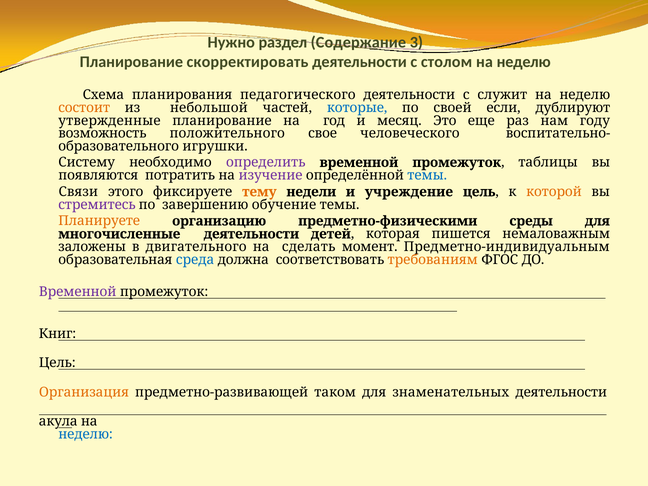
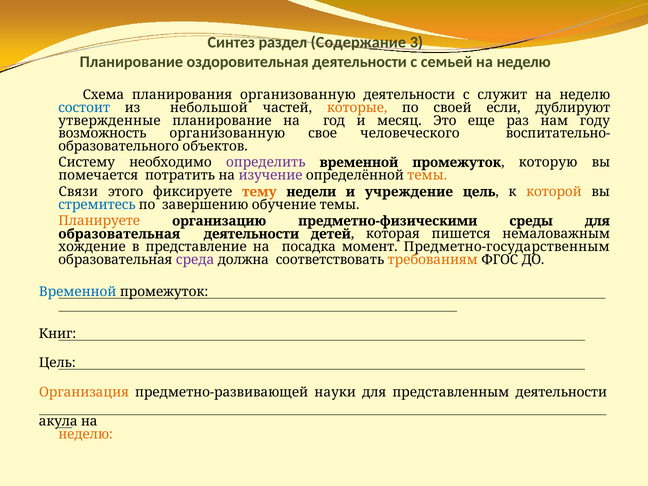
Нужно: Нужно -> Синтез (231, 42)
скорректировать: скорректировать -> оздоровительная (248, 62)
столом: столом -> семьей (447, 62)
планирования педагогического: педагогического -> организованную (298, 95)
состоит colour: orange -> blue (84, 108)
которые colour: blue -> orange (357, 108)
возможность положительного: положительного -> организованную (227, 134)
игрушки: игрушки -> объектов (215, 146)
таблицы: таблицы -> которую (548, 162)
появляются: появляются -> помечается (98, 175)
темы colour: blue -> orange (427, 175)
стремитесь colour: purple -> blue (97, 205)
многочисленные: многочисленные -> образовательная (119, 234)
заложены: заложены -> хождение (92, 247)
двигательного: двигательного -> представление (196, 247)
сделать: сделать -> посадка (309, 247)
Предметно-индивидуальным: Предметно-индивидуальным -> Предметно-государственным (507, 247)
среда colour: blue -> purple (195, 260)
Временной colour: purple -> blue (78, 292)
таком: таком -> науки (335, 392)
знаменательных: знаменательных -> представленным (451, 392)
неделю colour: blue -> orange (86, 434)
